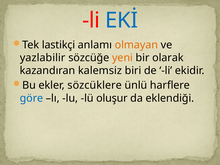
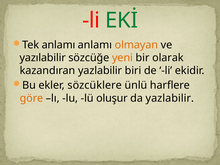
EKİ colour: blue -> green (122, 20)
Tek lastikçi: lastikçi -> anlamı (59, 45)
yazlabilir: yazlabilir -> yazılabilir (43, 58)
kazandıran kalemsiz: kalemsiz -> yazlabilir (100, 71)
göre colour: blue -> orange (31, 98)
da eklendiği: eklendiği -> yazlabilir (170, 98)
